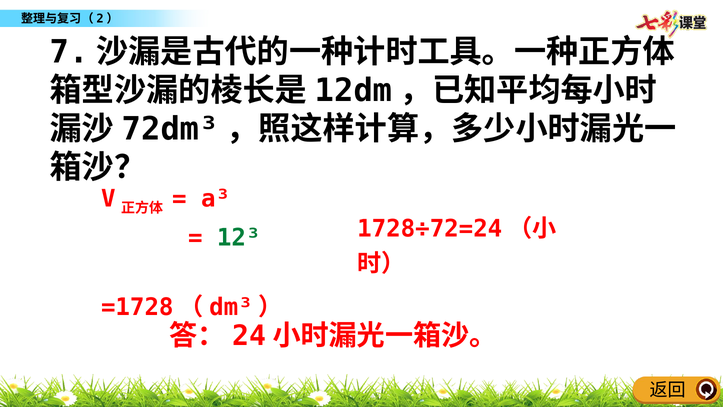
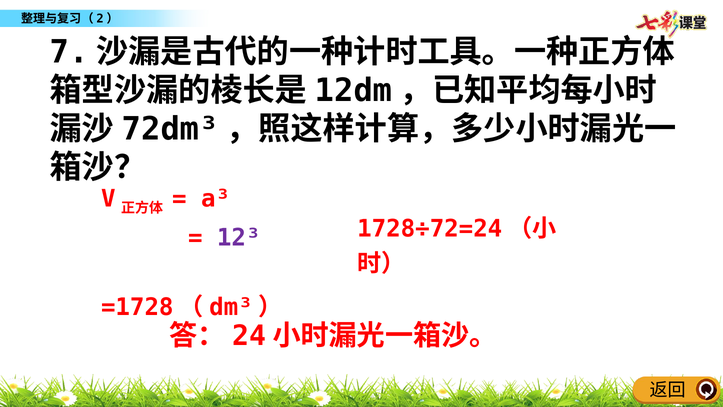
12³ colour: green -> purple (239, 237)
